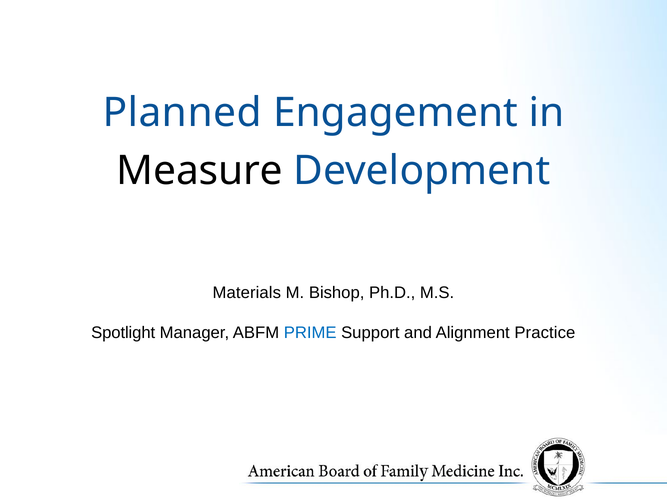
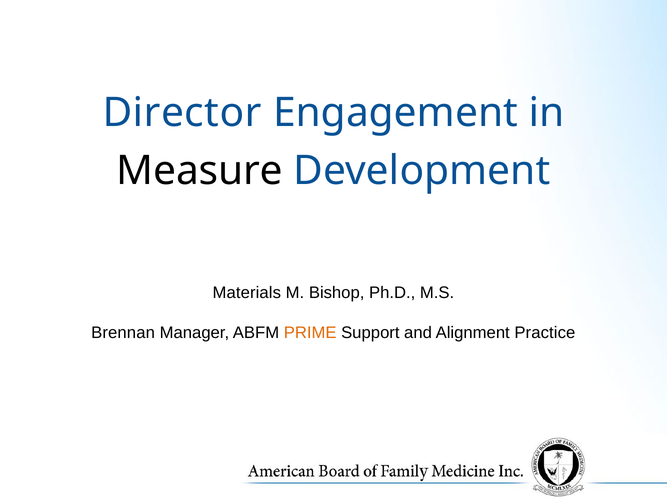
Planned: Planned -> Director (182, 112)
Spotlight: Spotlight -> Brennan (123, 332)
PRIME colour: blue -> orange (310, 332)
